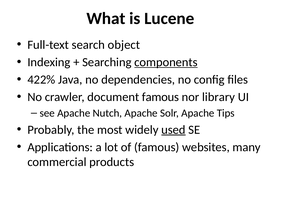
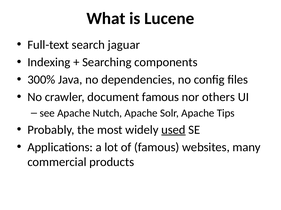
object: object -> jaguar (124, 45)
components underline: present -> none (166, 62)
422%: 422% -> 300% (41, 80)
library: library -> others (219, 97)
